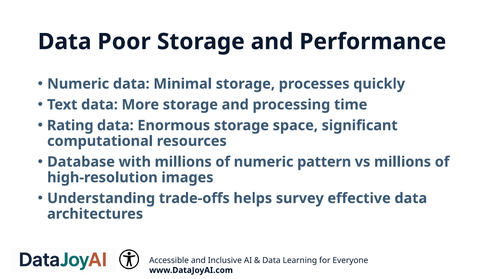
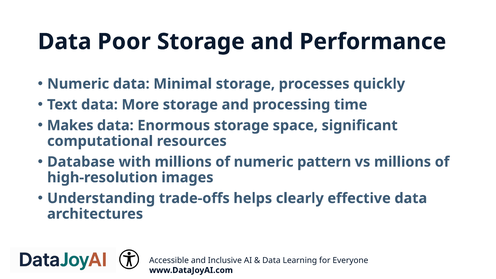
Rating: Rating -> Makes (70, 125)
survey: survey -> clearly (300, 198)
